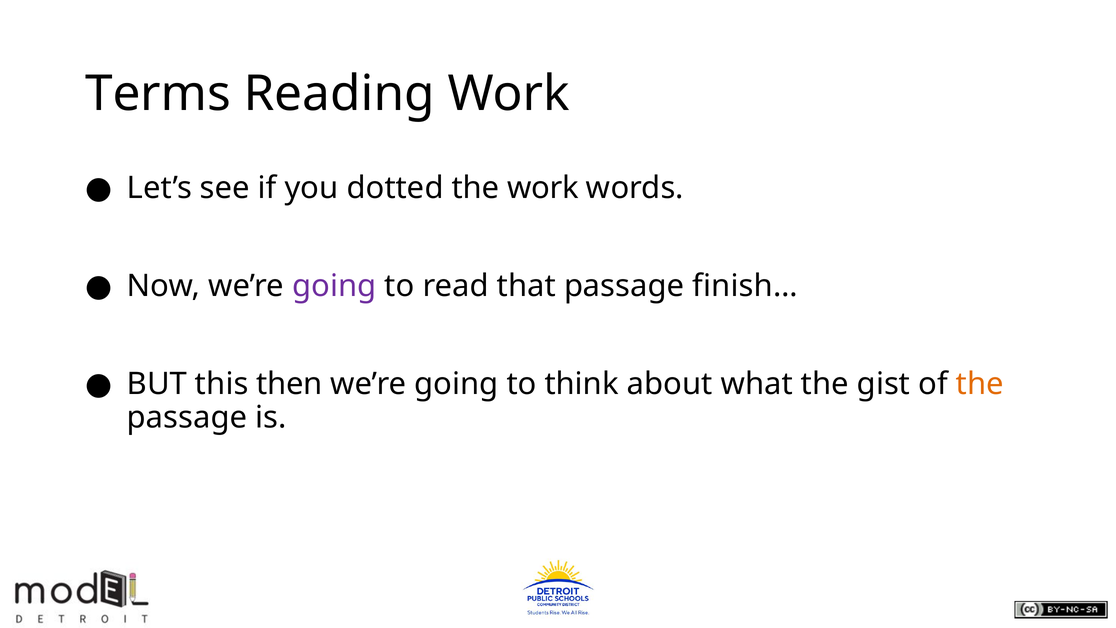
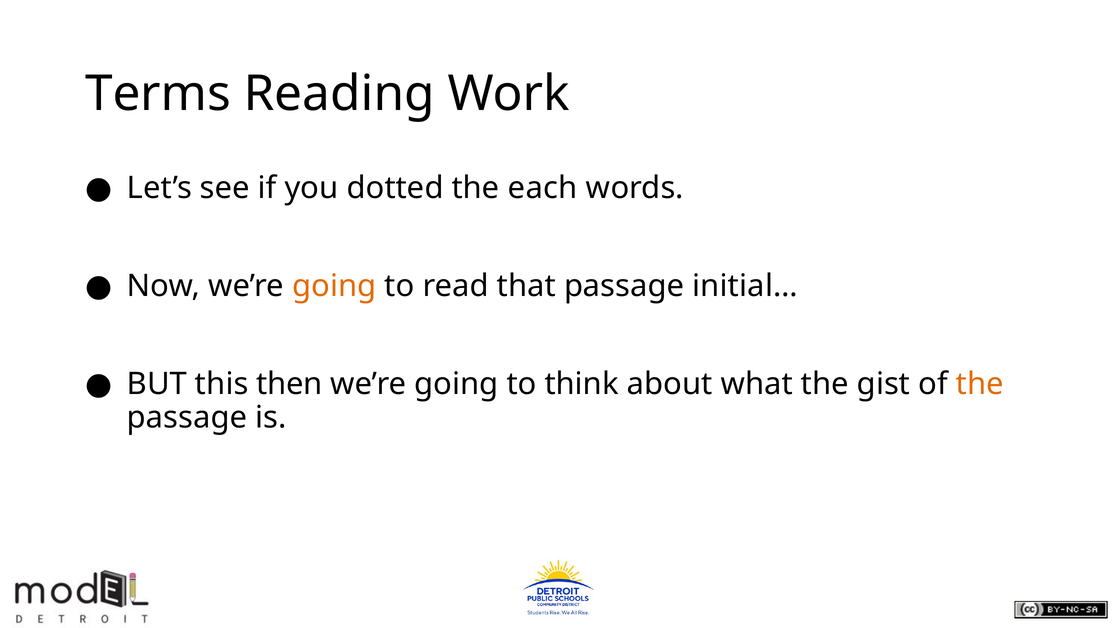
the work: work -> each (543, 188)
going colour: purple -> orange (334, 286)
finish…: finish… -> initial… (745, 286)
